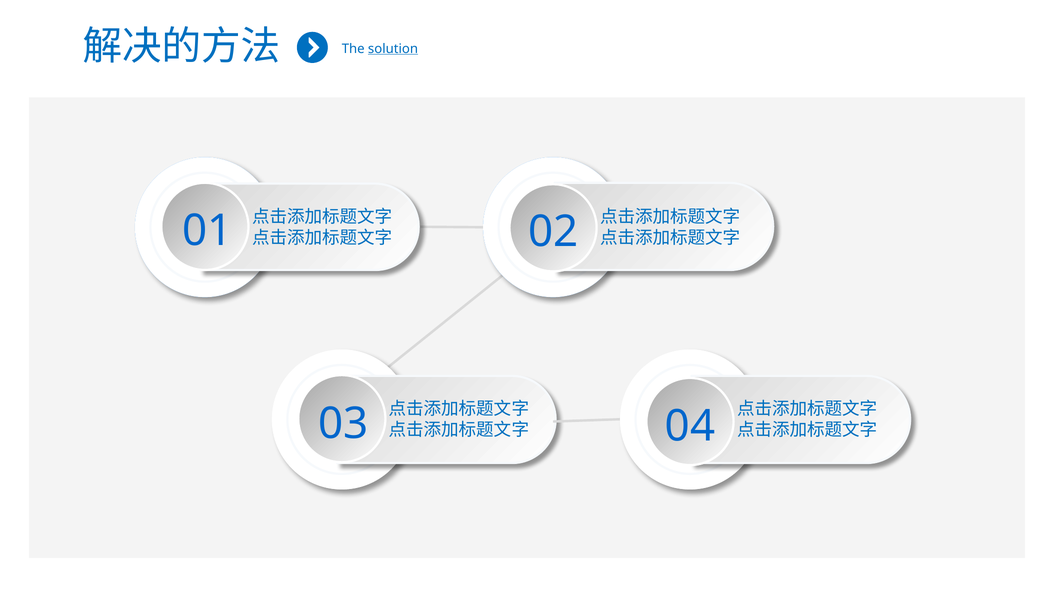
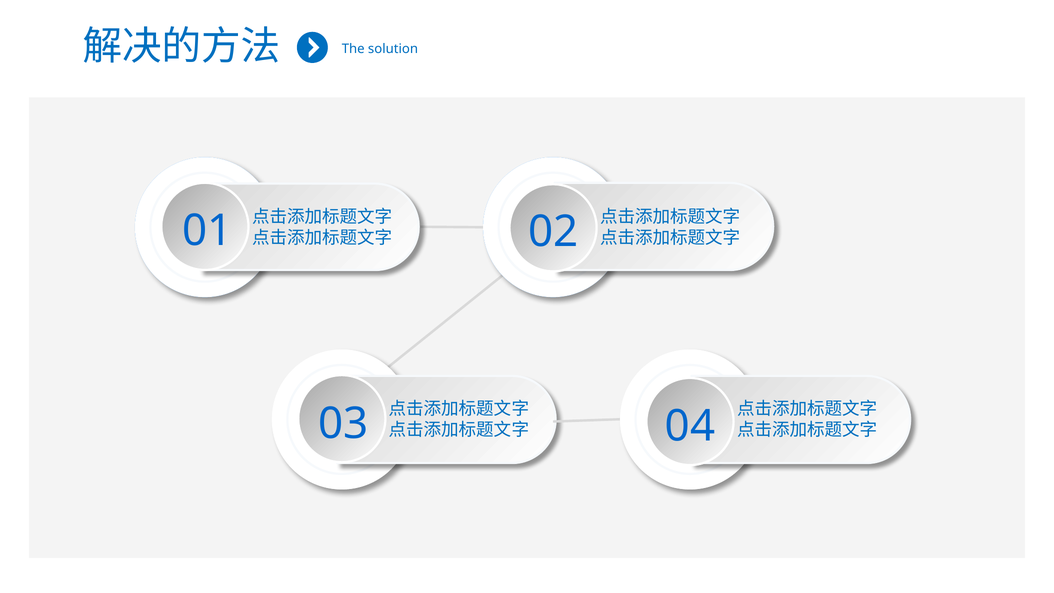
solution underline: present -> none (393, 49)
